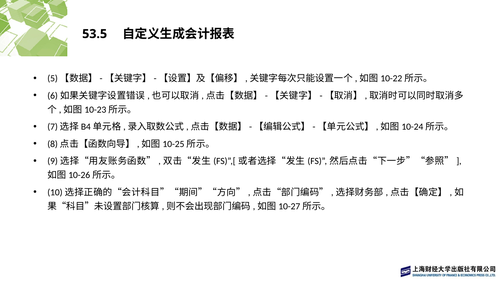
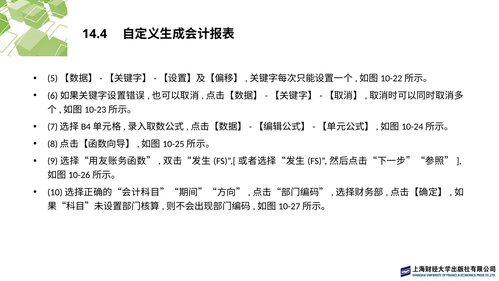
53.5: 53.5 -> 14.4 (95, 34)
